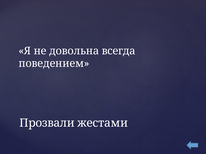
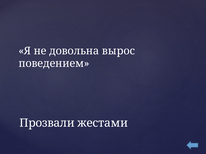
всегда: всегда -> вырос (118, 51)
